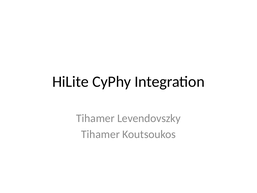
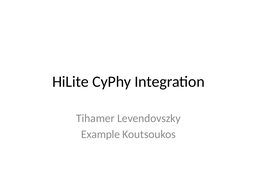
Tihamer: Tihamer -> Example (101, 134)
